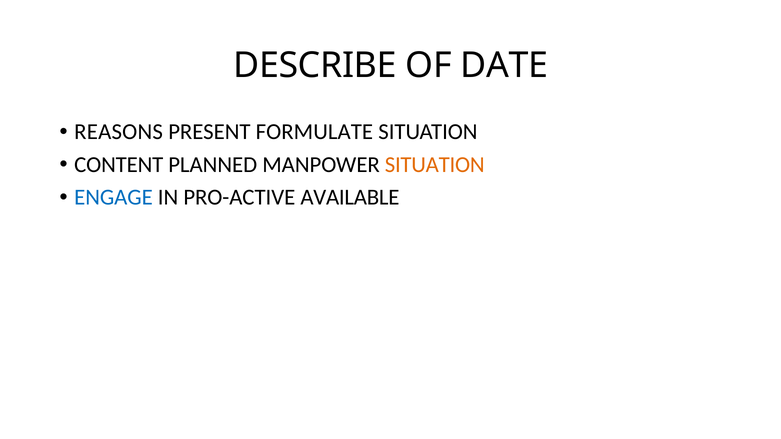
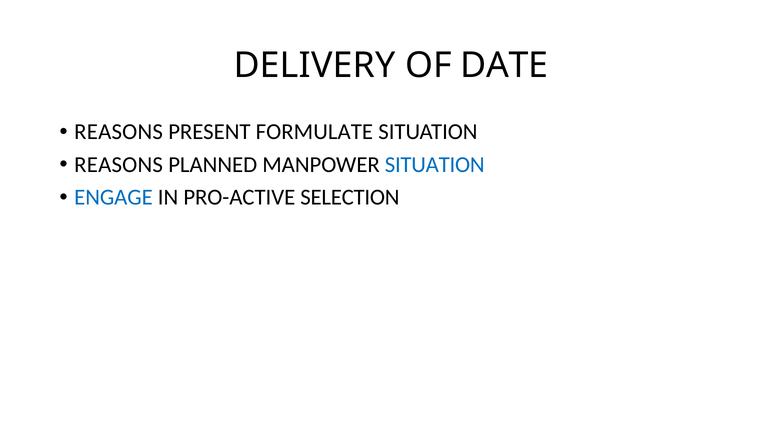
DESCRIBE: DESCRIBE -> DELIVERY (315, 66)
CONTENT: CONTENT -> REASONS (119, 165)
SITUATION colour: orange -> blue (435, 165)
AVAILABLE: AVAILABLE -> SELECTION (350, 198)
